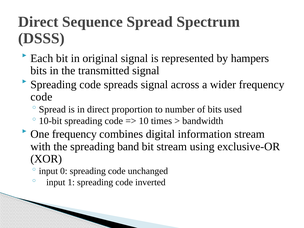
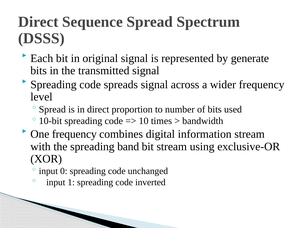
hampers: hampers -> generate (250, 58)
code: code -> level (41, 97)
